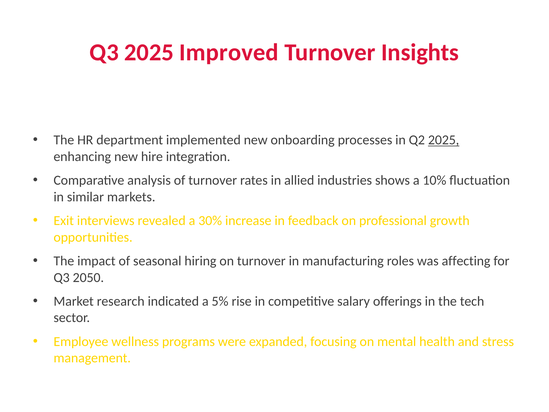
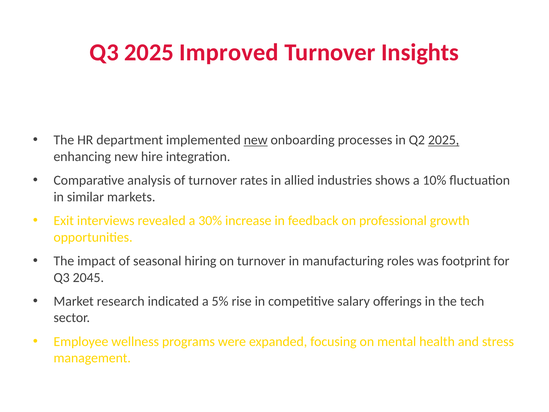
new underline: none -> present (256, 140)
affecting: affecting -> footprint (466, 261)
2050: 2050 -> 2045 (88, 277)
